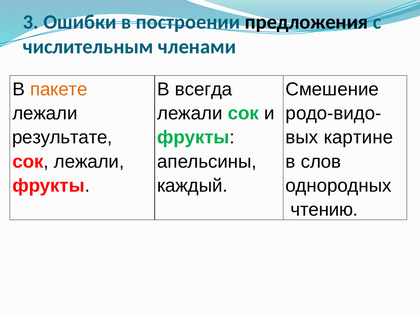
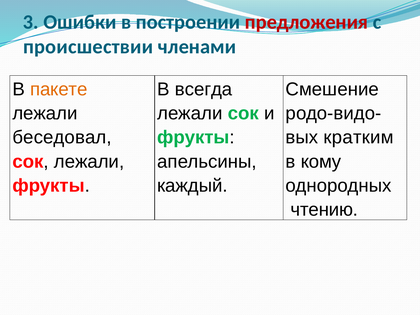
предложения colour: black -> red (307, 22)
числительным: числительным -> происшествии (88, 47)
результате: результате -> беседовал (62, 137)
картине: картине -> кратким (359, 137)
слов: слов -> кому (321, 162)
